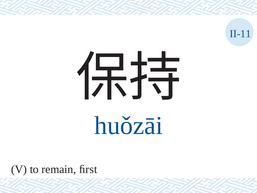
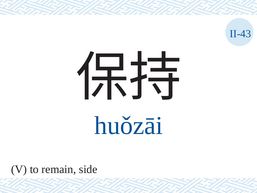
II-11: II-11 -> II-43 (240, 34)
ﬁrst: ﬁrst -> side (88, 169)
